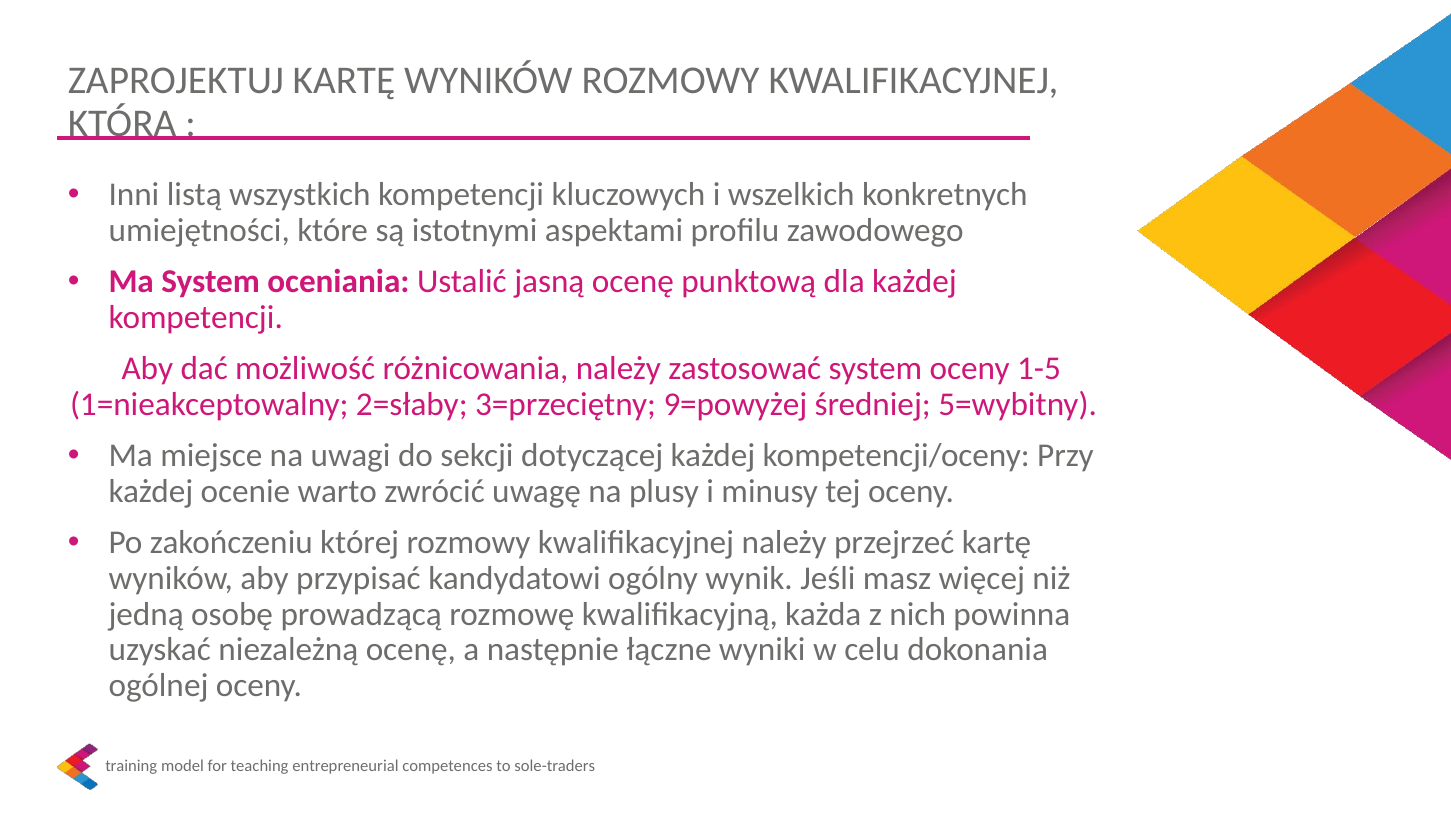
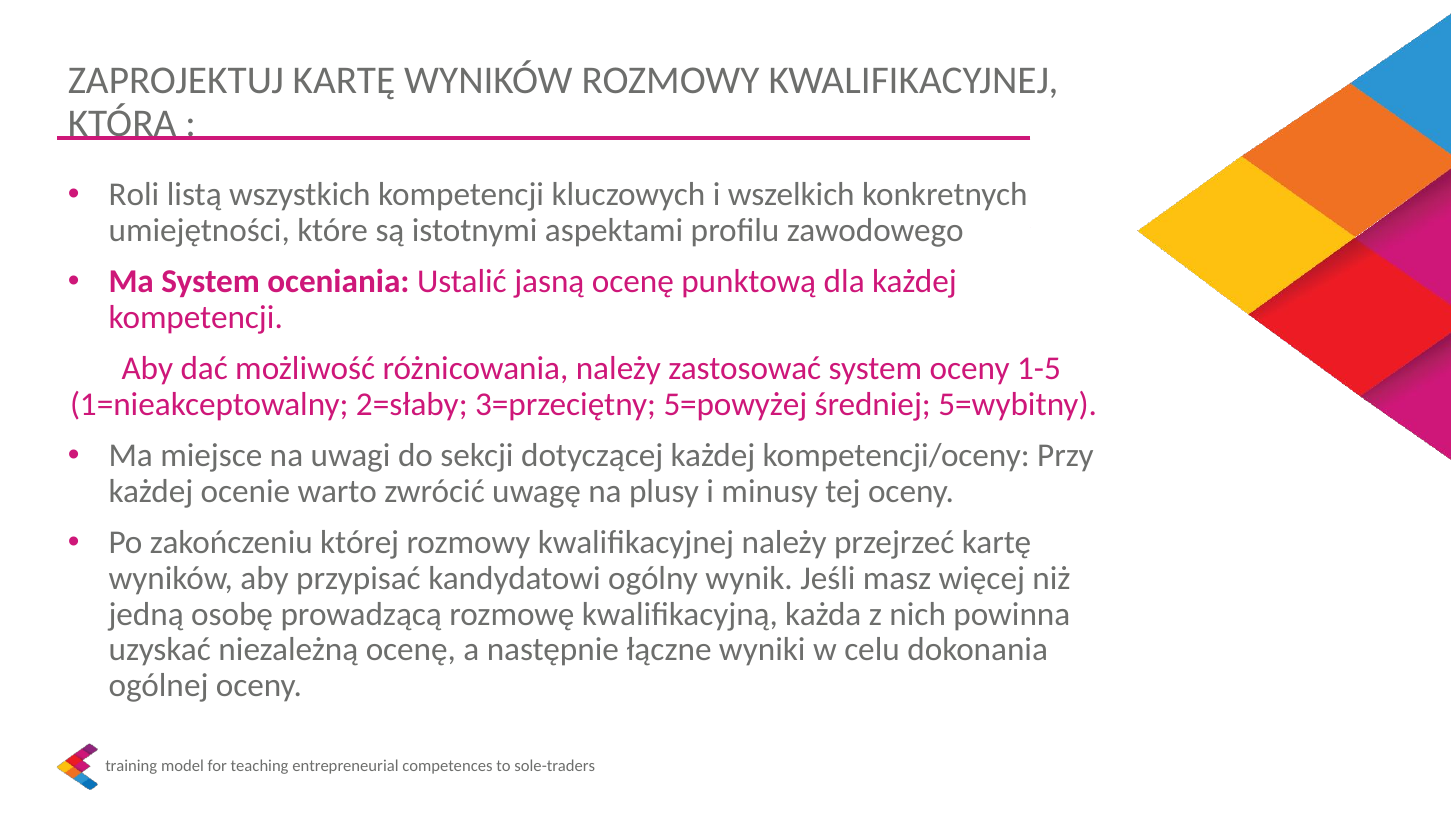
Inni: Inni -> Roli (134, 195)
9=powyżej: 9=powyżej -> 5=powyżej (735, 404)
